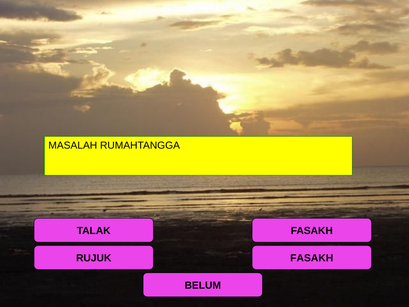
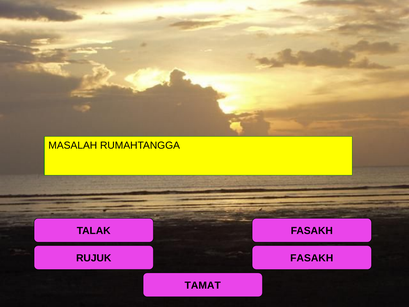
BELUM: BELUM -> TAMAT (203, 285)
